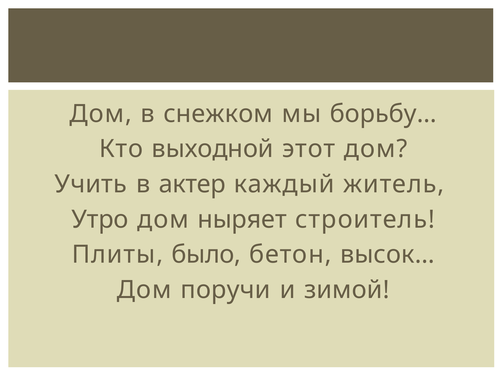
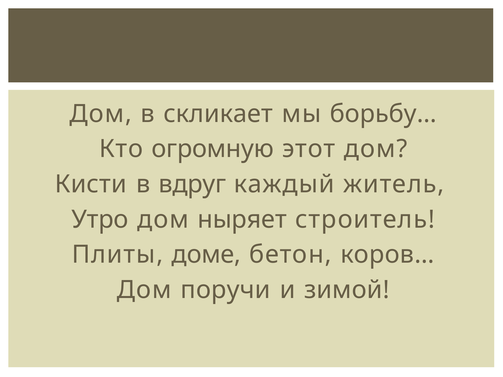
снежком: снежком -> скликает (218, 114)
выходной: выходной -> огромную (213, 149)
Учить: Учить -> Кисти (91, 184)
актер: актер -> вдруг (192, 184)
было: было -> доме (206, 255)
высок…: высок… -> коров… (387, 255)
